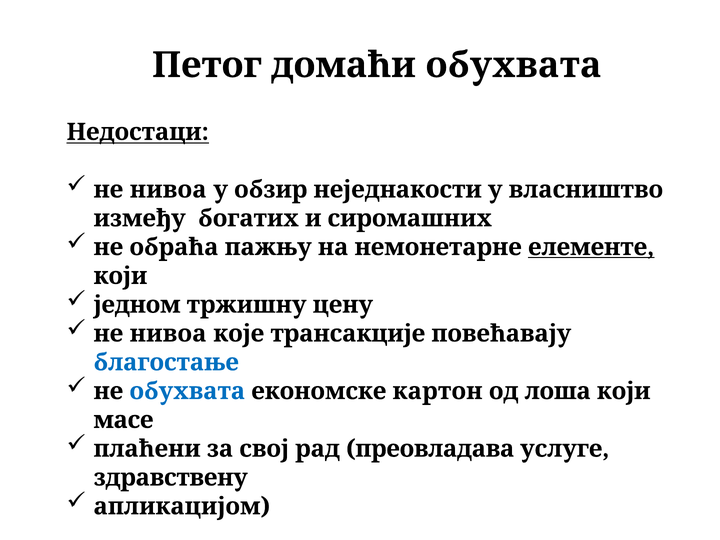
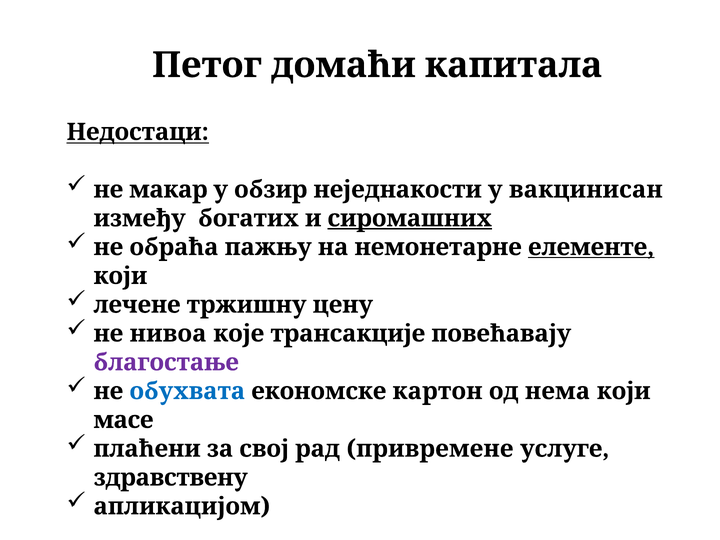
домаћи обухвата: обухвата -> капитала (514, 65)
нивоа: нивоа -> макар (168, 190)
власништво: власништво -> вакцинисан (586, 190)
сиромашних underline: none -> present (410, 218)
једном: једном -> лечене (137, 305)
благостање colour: blue -> purple (166, 362)
лоша: лоша -> нема (558, 391)
преовладава: преовладава -> привремене (430, 449)
